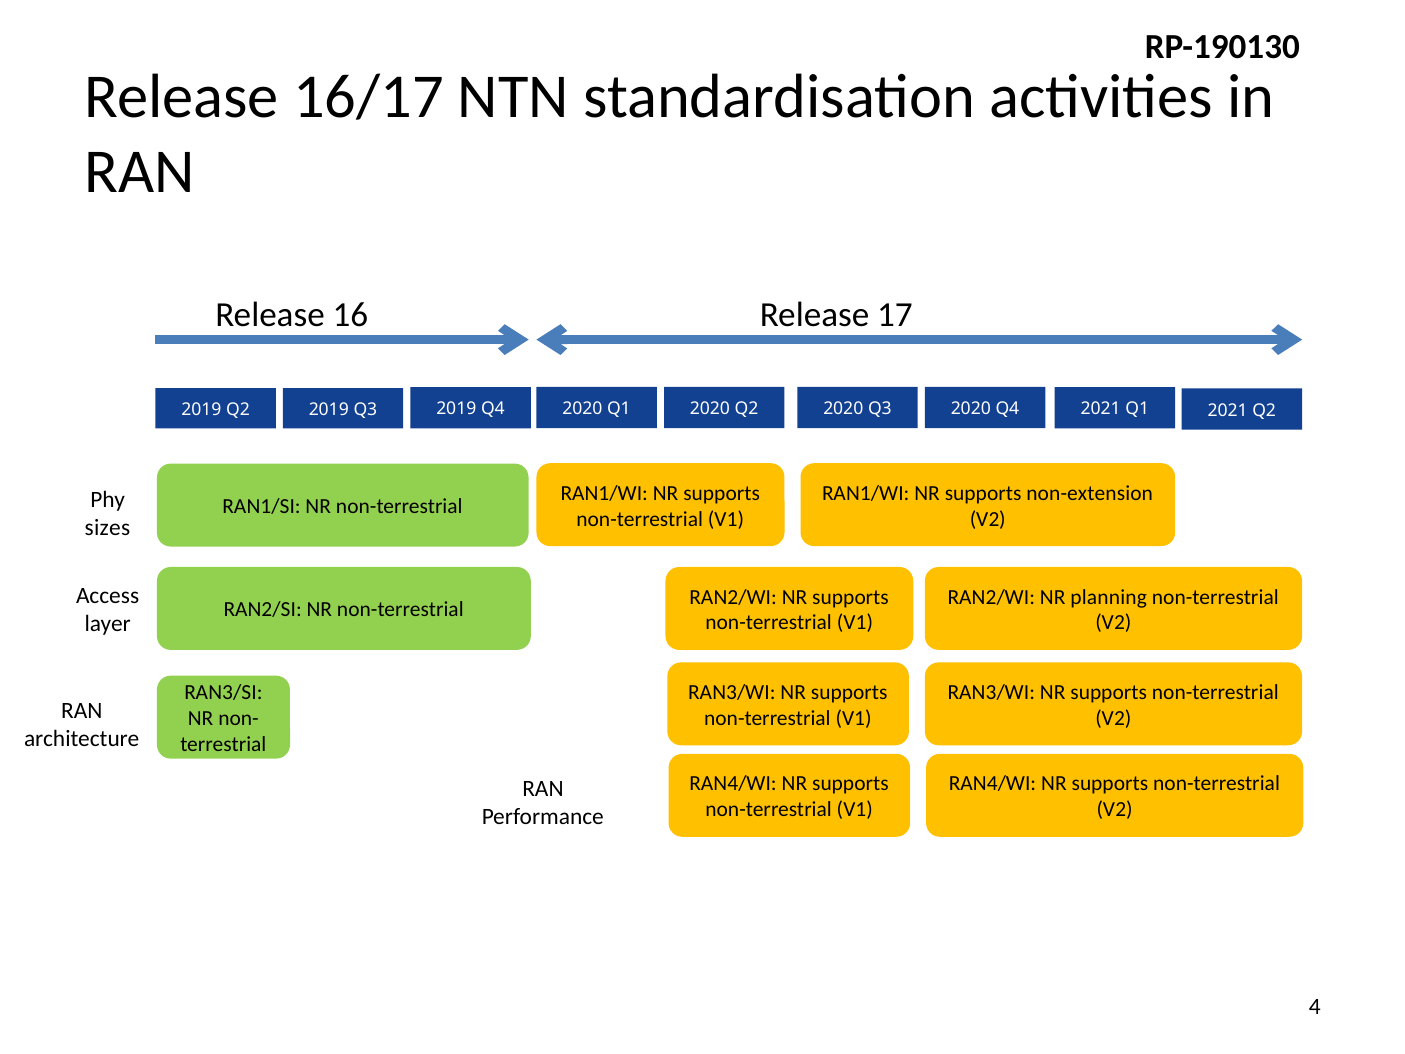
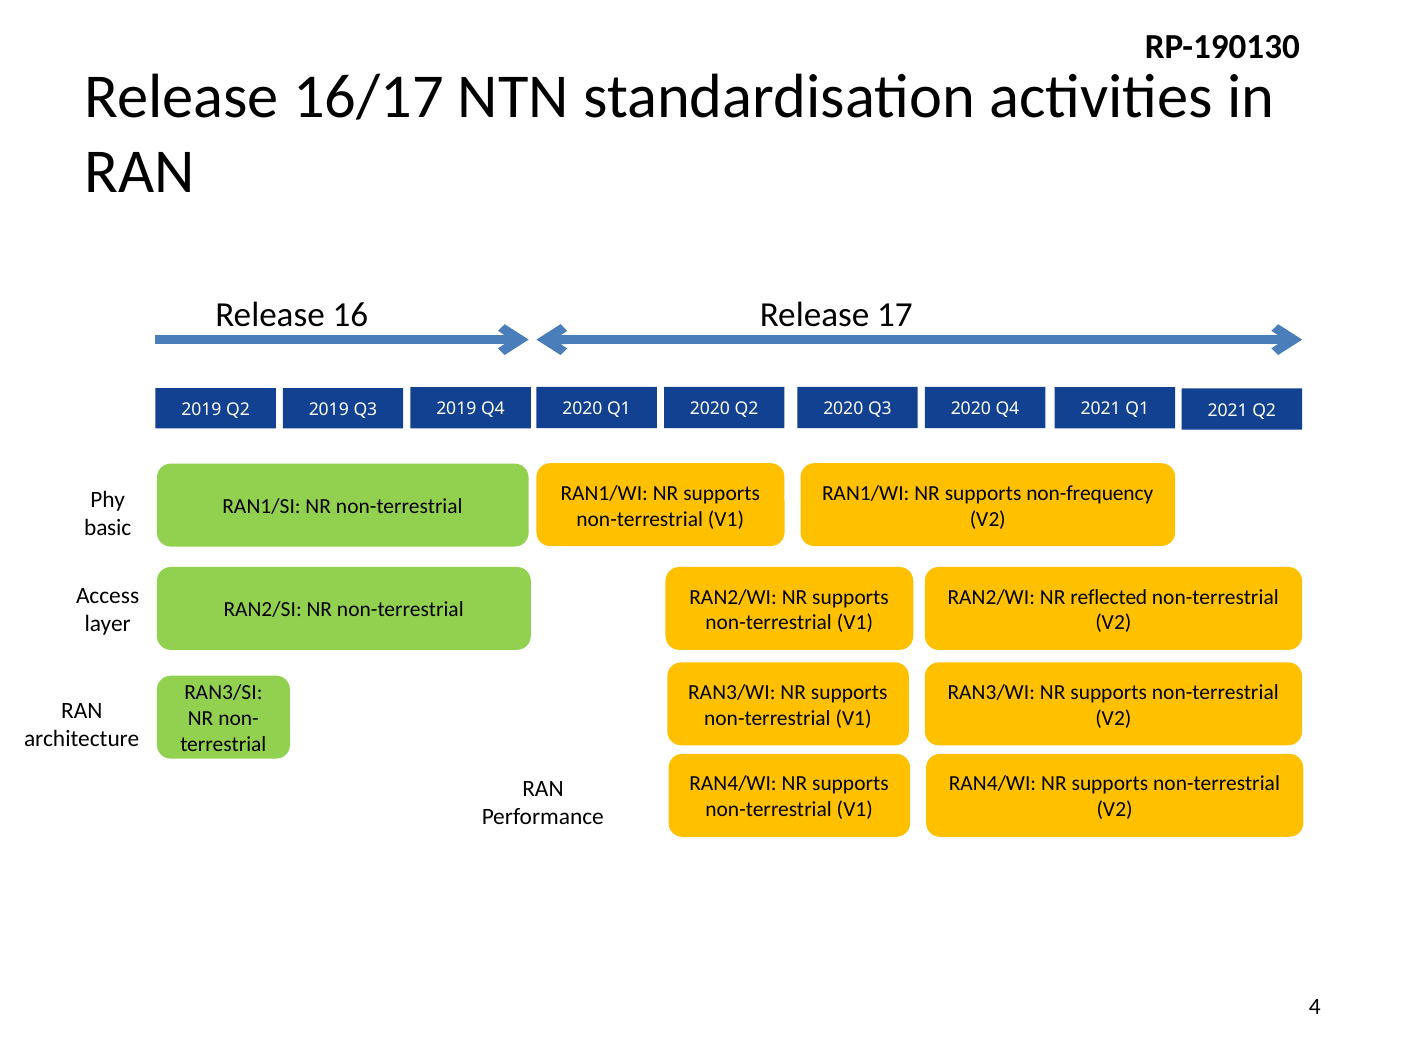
non-extension: non-extension -> non-frequency (1090, 493)
sizes: sizes -> basic (108, 528)
planning: planning -> reflected (1109, 597)
